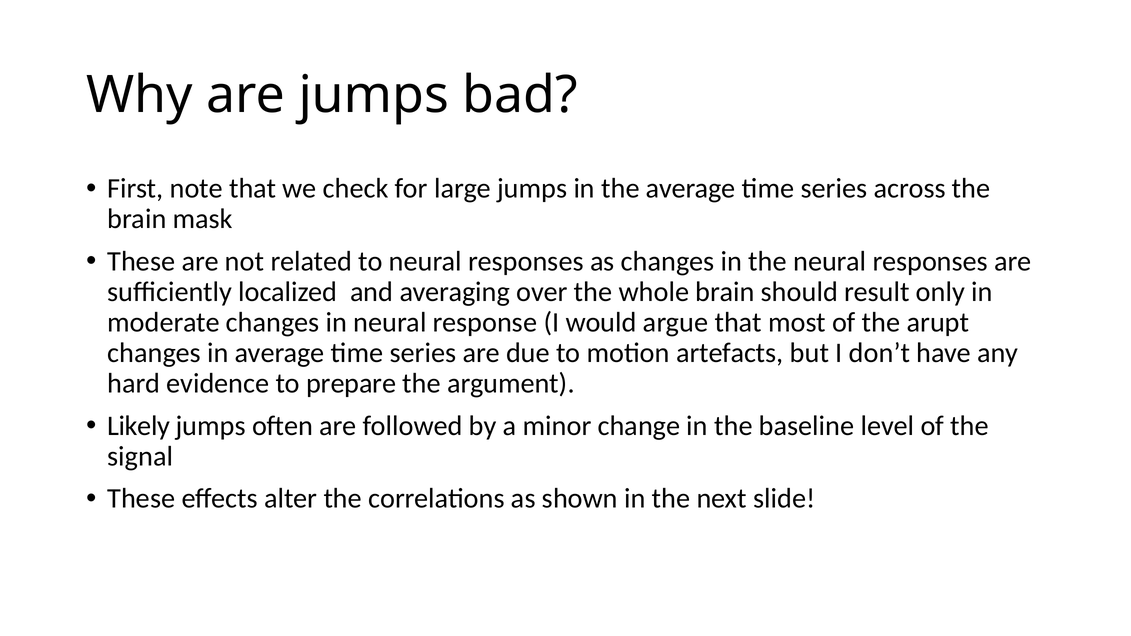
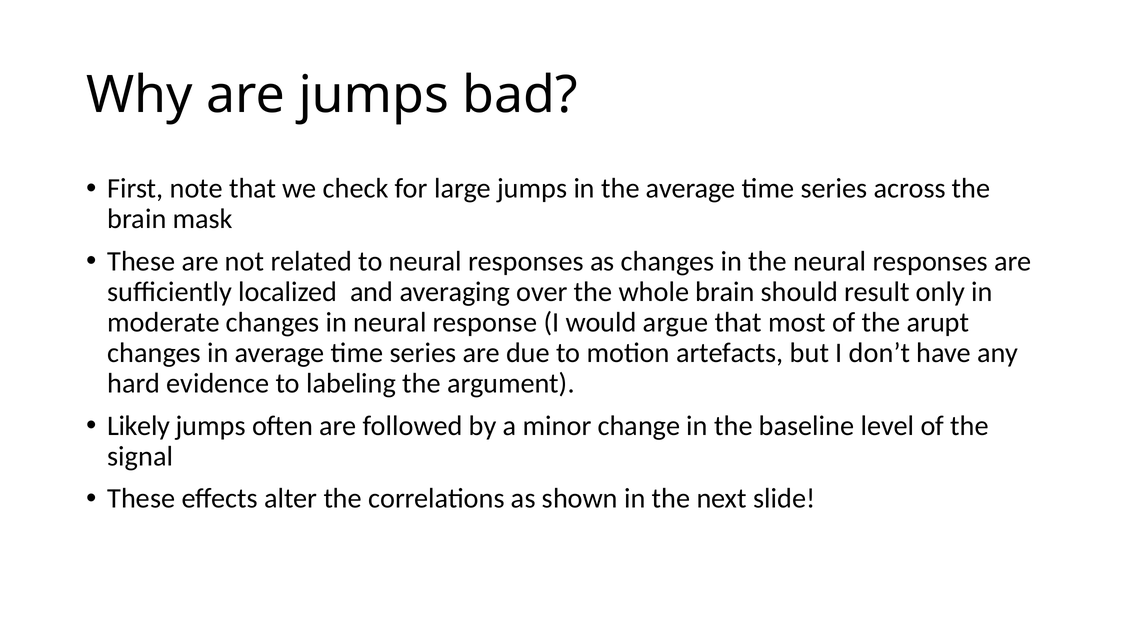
prepare: prepare -> labeling (351, 384)
